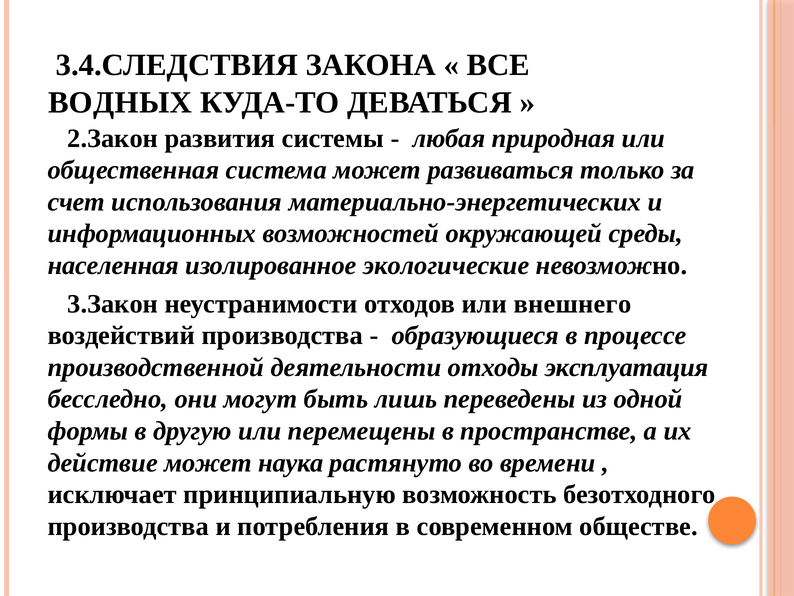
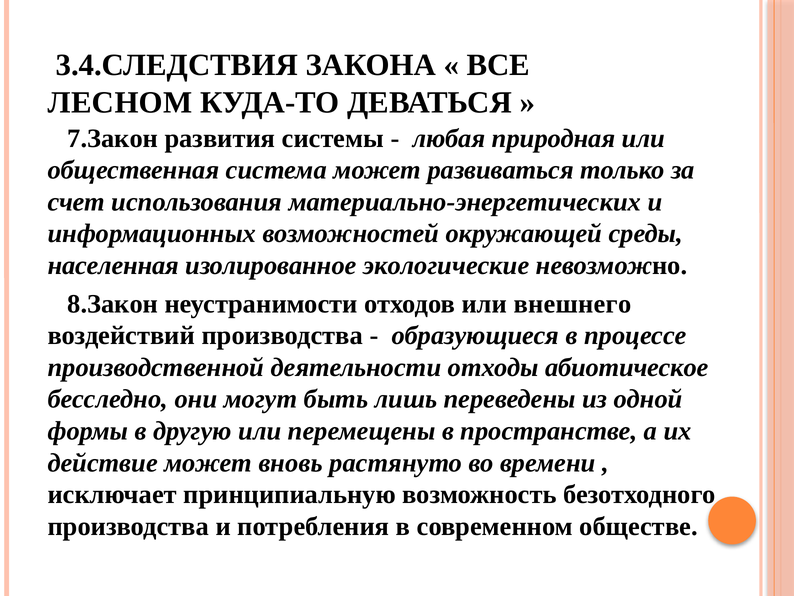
ВОДНЫХ: ВОДНЫХ -> ЛЕСНОМ (120, 102)
2.Закон: 2.Закон -> 7.Закон (113, 138)
3.Закон: 3.Закон -> 8.Закон (113, 304)
эксплуатация: эксплуатация -> абиотическое (627, 367)
наука: наука -> вновь (291, 462)
